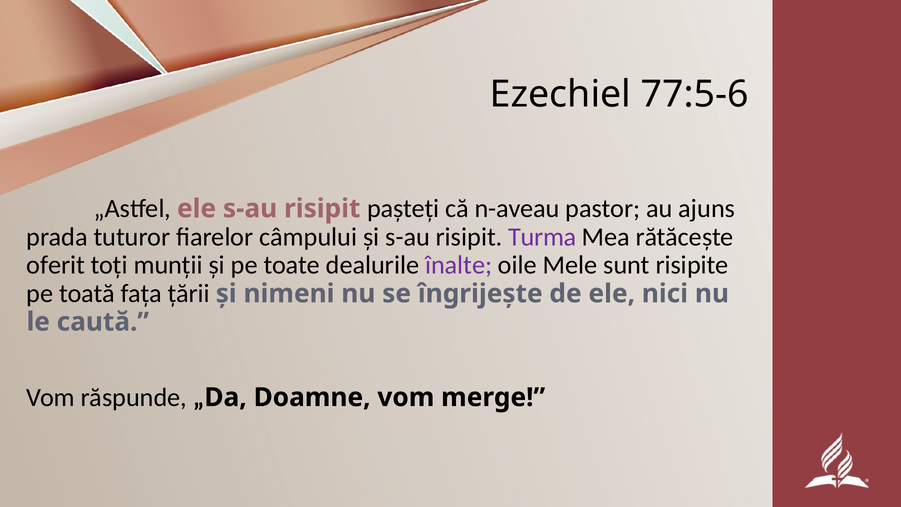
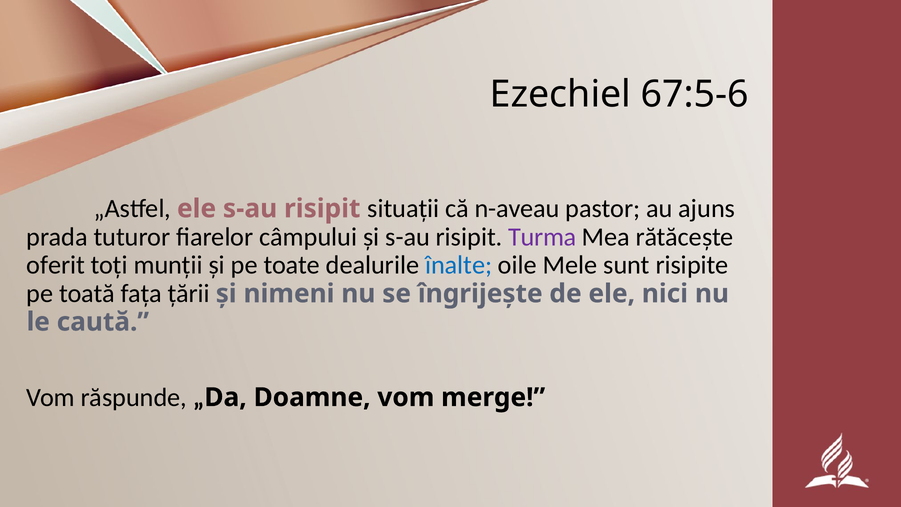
77:5-6: 77:5-6 -> 67:5-6 (695, 94)
pașteți: pașteți -> situații (403, 208)
înalte colour: purple -> blue (459, 265)
